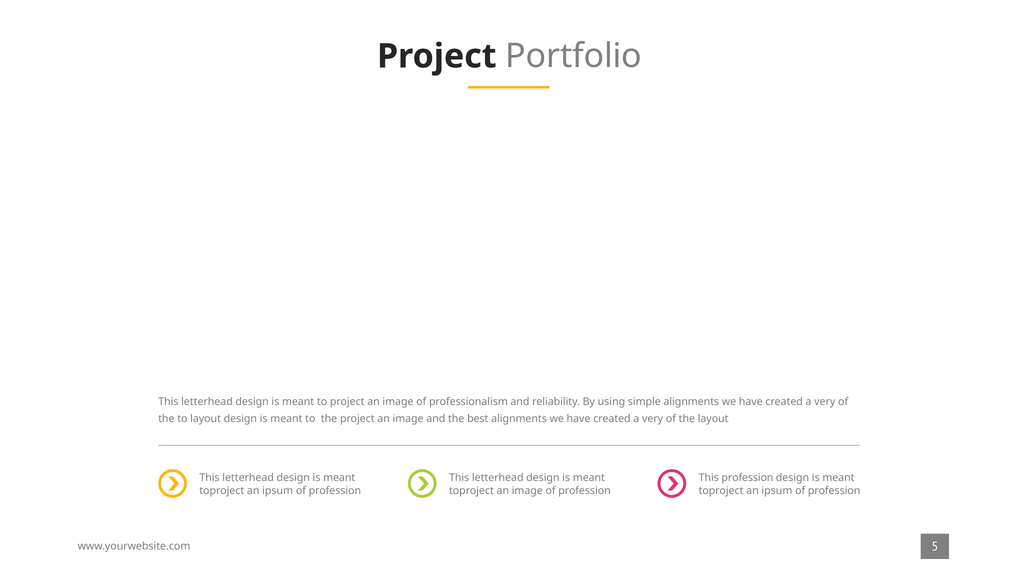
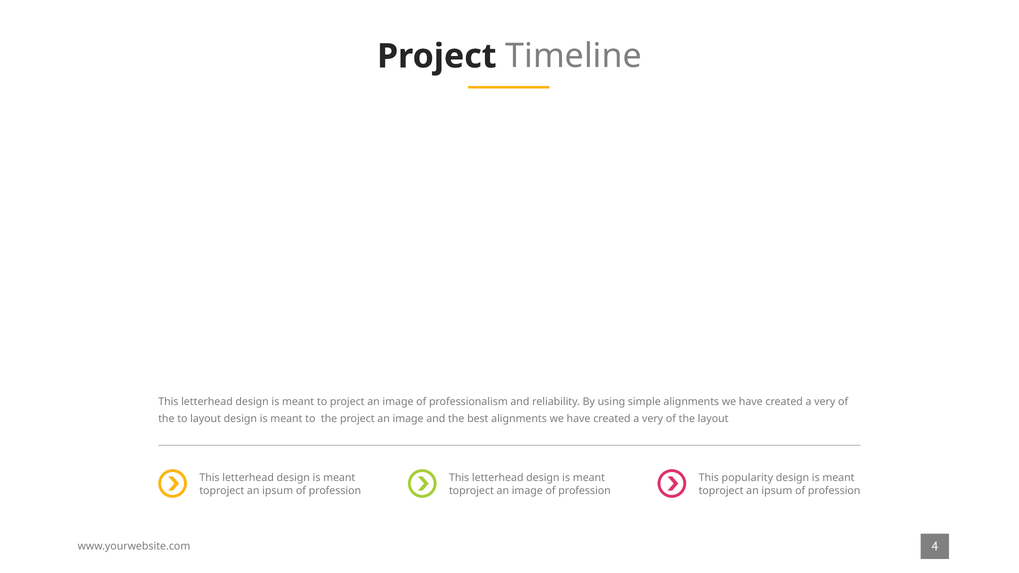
Portfolio: Portfolio -> Timeline (574, 56)
This profession: profession -> popularity (747, 478)
5: 5 -> 4 (935, 547)
